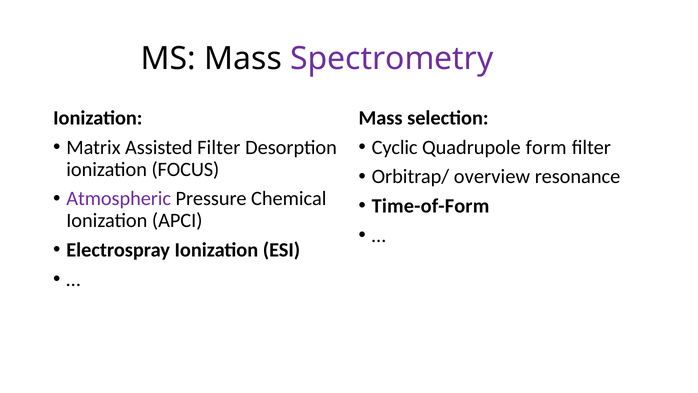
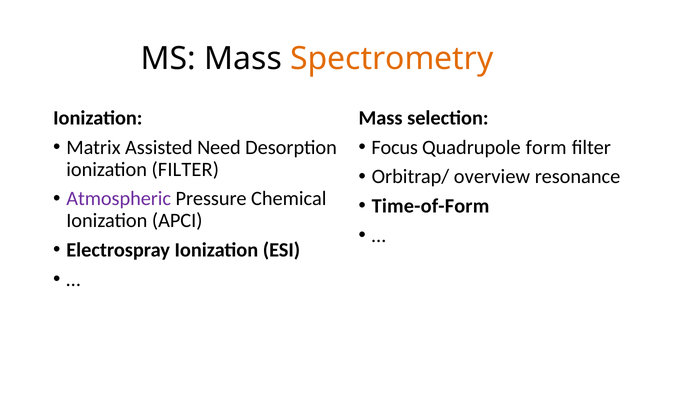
Spectrometry colour: purple -> orange (392, 59)
Assisted Filter: Filter -> Need (219, 147)
Cyclic: Cyclic -> Focus (395, 147)
ionization FOCUS: FOCUS -> FILTER (185, 169)
